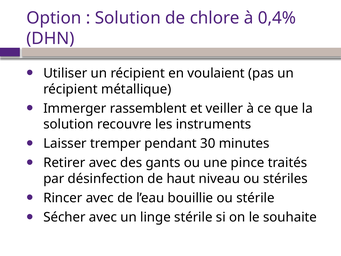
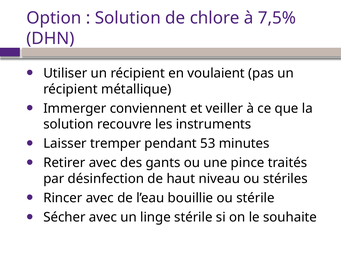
0,4%: 0,4% -> 7,5% (277, 18)
rassemblent: rassemblent -> conviennent (148, 108)
30: 30 -> 53 (208, 143)
